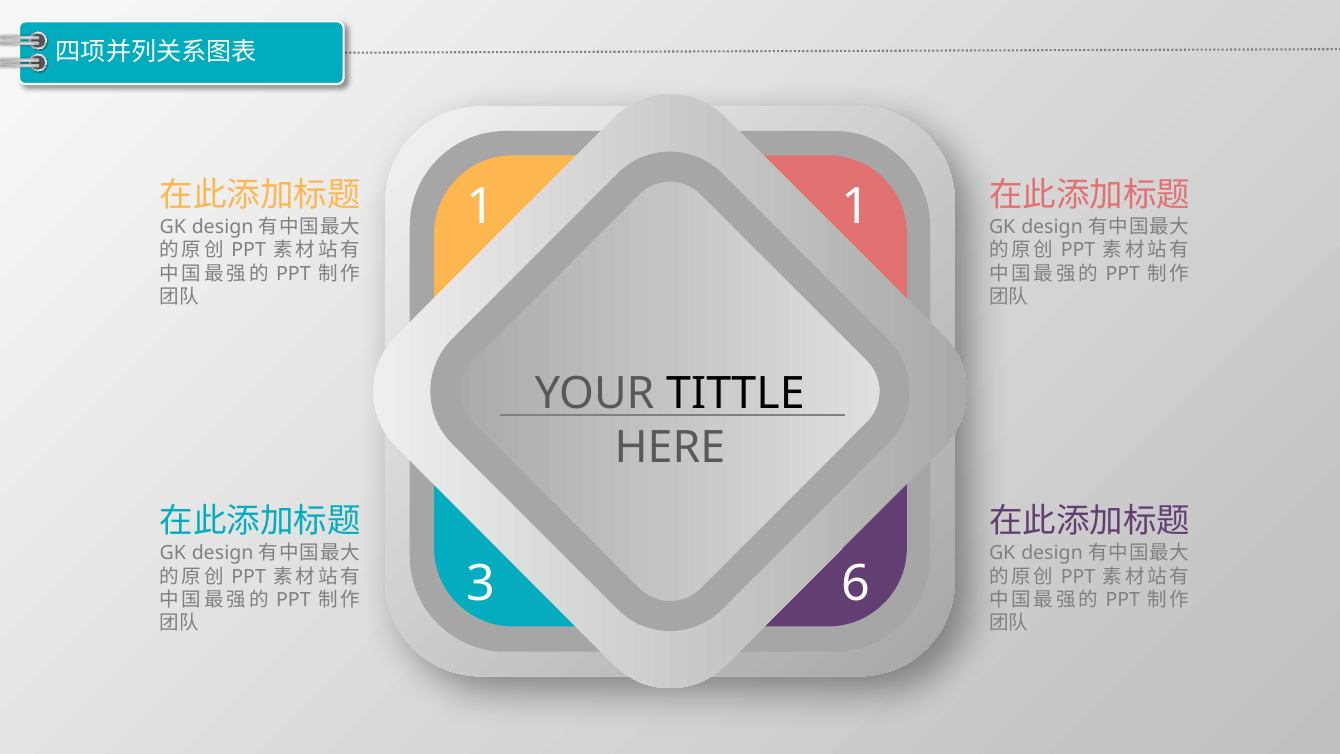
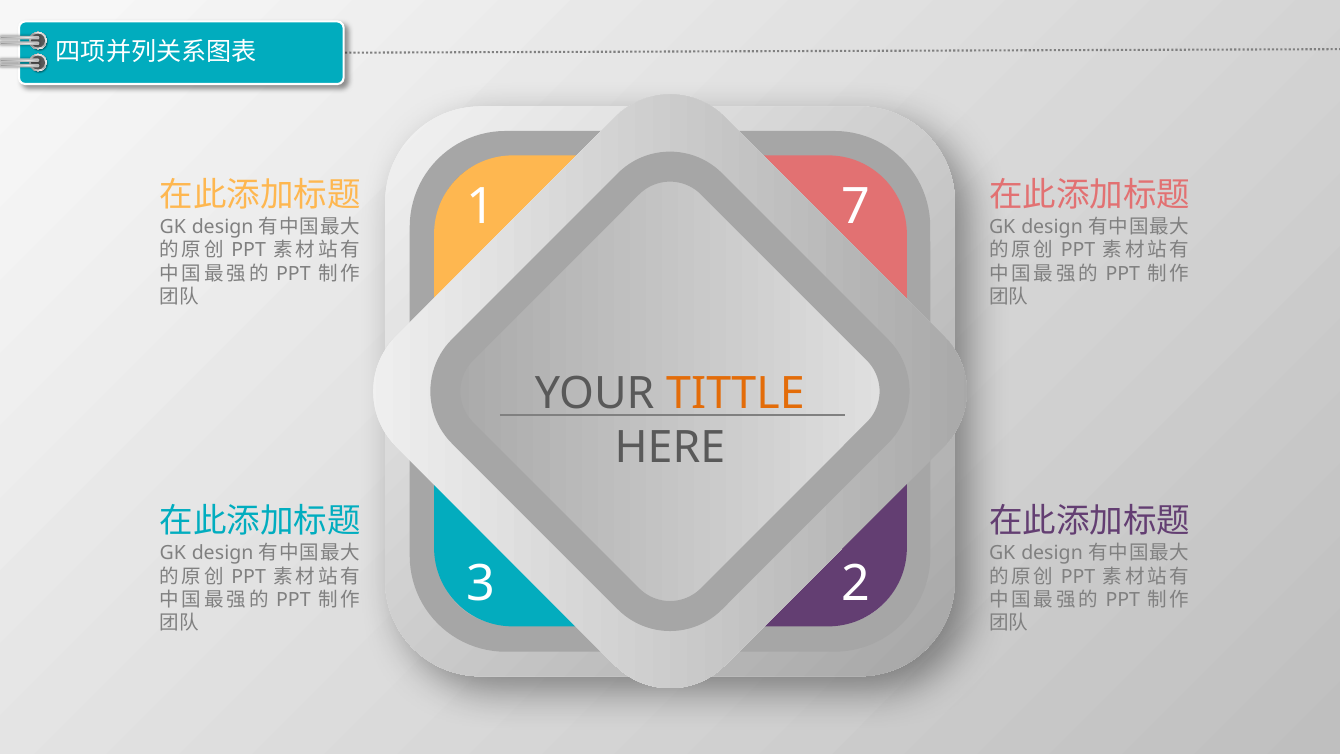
1 1: 1 -> 7 (856, 206)
TITTLE colour: black -> orange (735, 394)
6: 6 -> 2 (856, 584)
